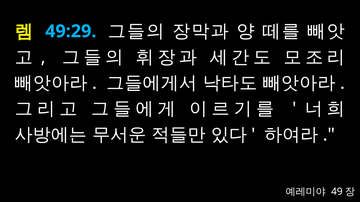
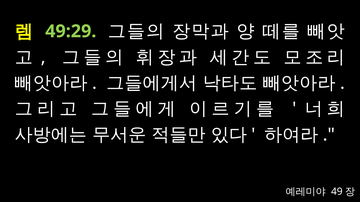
49:29 colour: light blue -> light green (71, 31)
